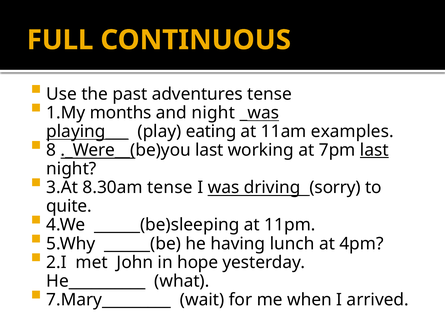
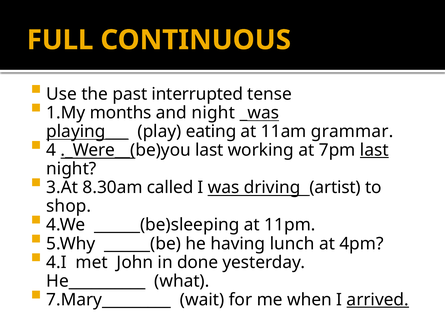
adventures: adventures -> interrupted (197, 94)
examples: examples -> grammar (352, 131)
8: 8 -> 4 (51, 150)
8.30am tense: tense -> called (170, 187)
sorry: sorry -> artist (335, 187)
quite: quite -> shop (69, 206)
2.I: 2.I -> 4.I (56, 262)
hope: hope -> done (198, 262)
arrived underline: none -> present (378, 300)
